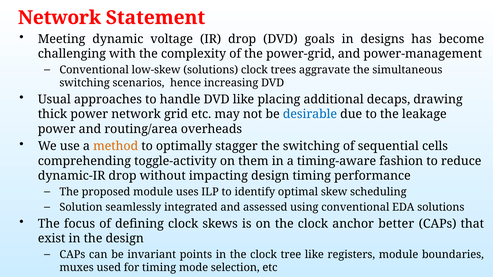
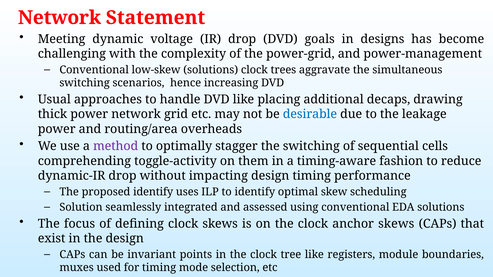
method colour: orange -> purple (116, 146)
proposed module: module -> identify (153, 192)
anchor better: better -> skews (396, 224)
